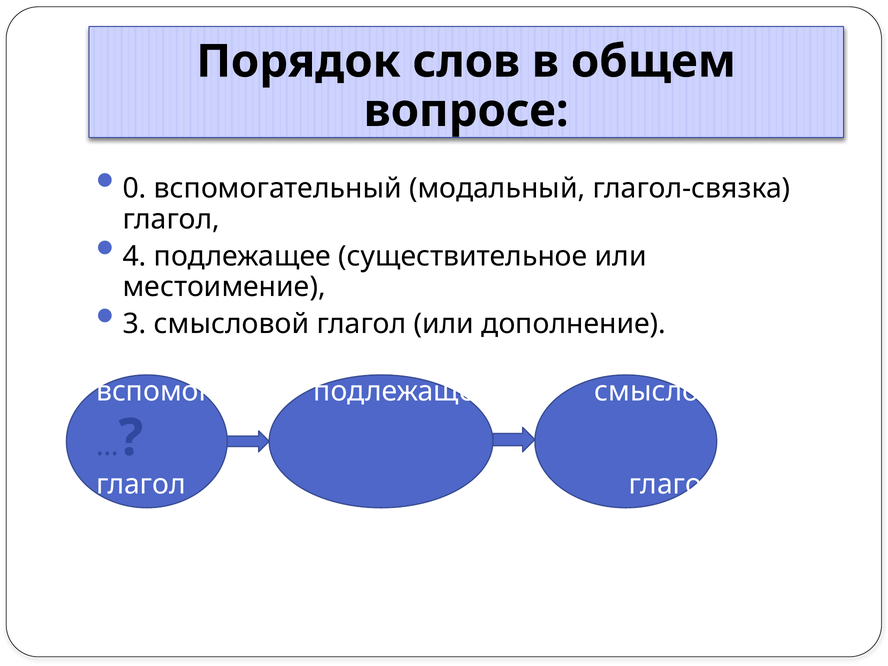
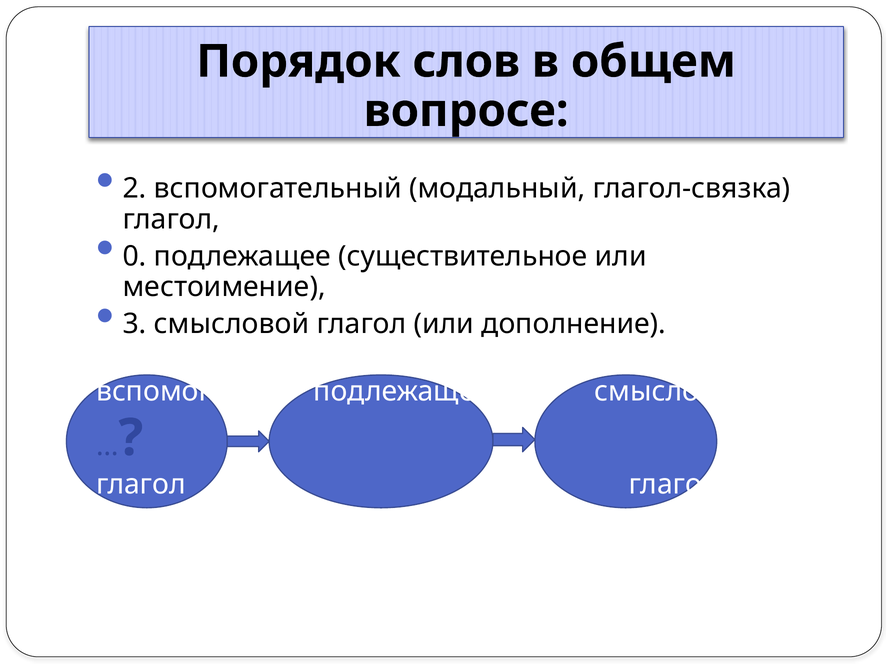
0: 0 -> 2 (135, 189)
4: 4 -> 0 (135, 256)
